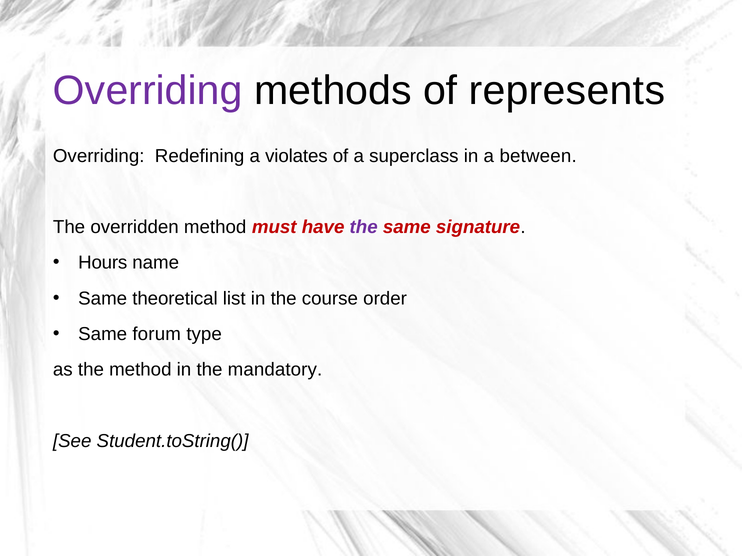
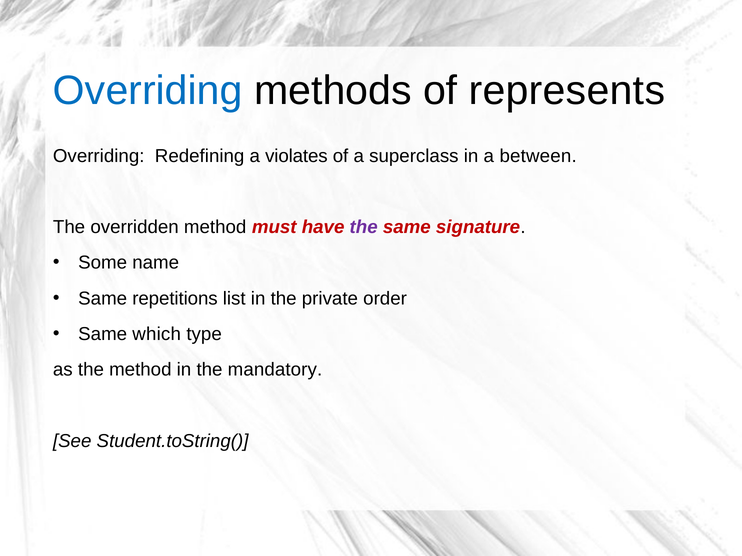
Overriding colour: purple -> blue (148, 91)
Hours: Hours -> Some (103, 263)
theoretical: theoretical -> repetitions (175, 299)
course: course -> private (330, 299)
forum: forum -> which (157, 334)
